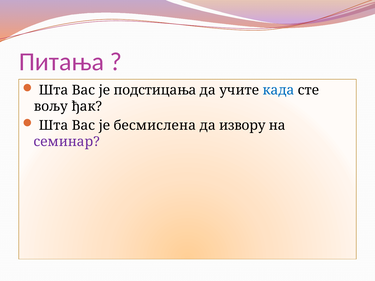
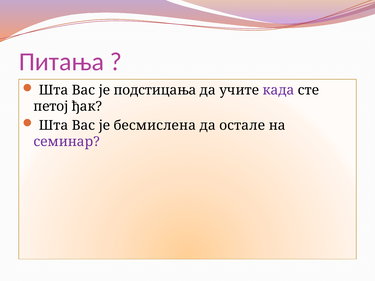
када colour: blue -> purple (279, 90)
вољу: вољу -> петој (51, 107)
извору: извору -> остале (242, 125)
